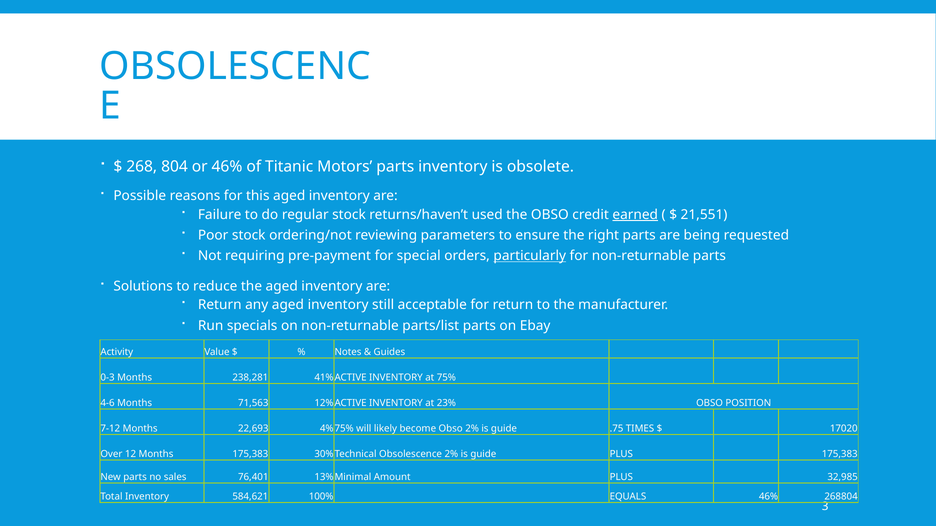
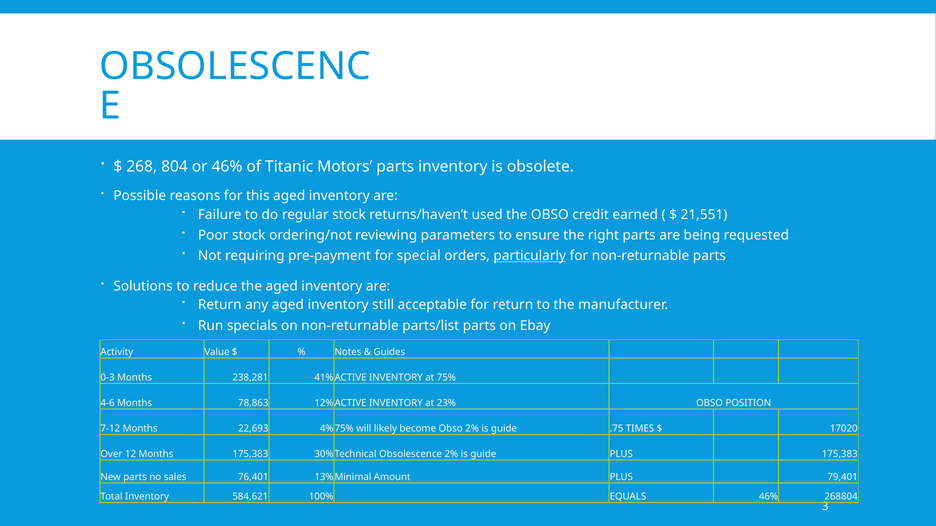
earned underline: present -> none (635, 215)
71,563: 71,563 -> 78,863 (253, 403)
32,985: 32,985 -> 79,401 (843, 478)
